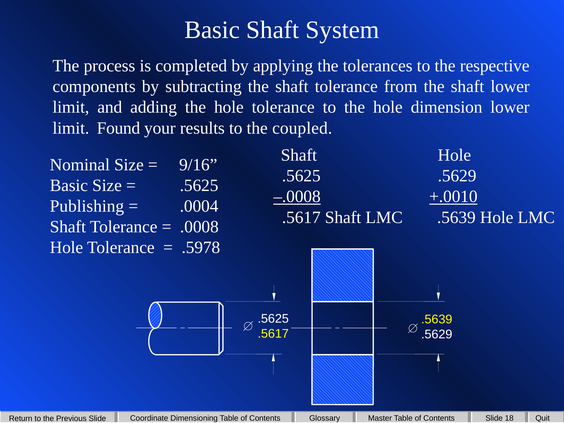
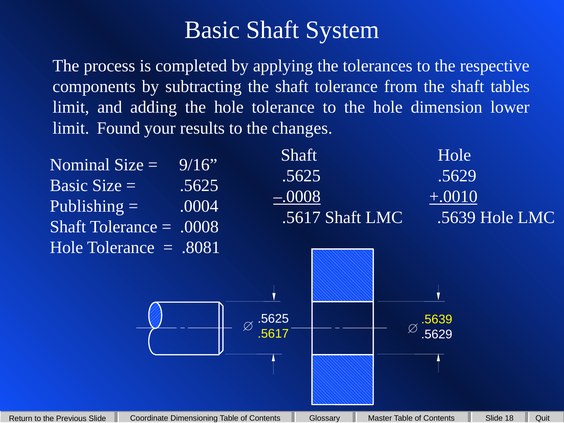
shaft lower: lower -> tables (510, 87)
coupled: coupled -> changes (302, 128)
.5978: .5978 -> .8081 (201, 247)
